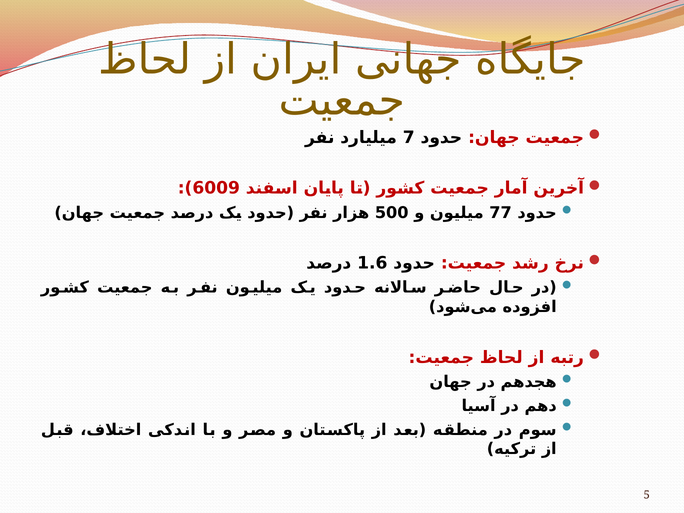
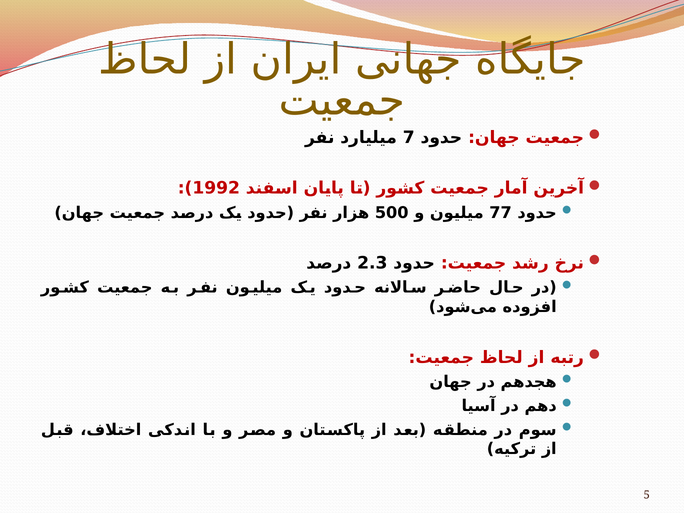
6009: 6009 -> 1992 (216, 188)
1.6: 1.6 -> 2.3 (372, 263)
